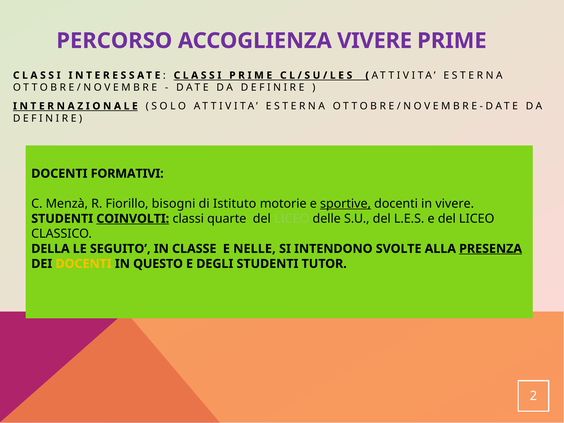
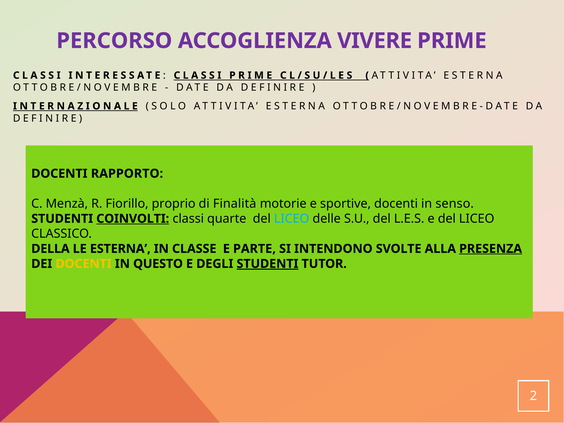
FORMATIVI: FORMATIVI -> RAPPORTO (127, 174)
bisogni: bisogni -> proprio (174, 204)
Istituto: Istituto -> Finalità (235, 204)
sportive underline: present -> none (346, 204)
in vivere: vivere -> senso (455, 204)
LICEO colour: light green -> light blue (292, 219)
SEGUITO: SEGUITO -> ESTERNA (120, 249)
NELLE: NELLE -> PARTE (254, 249)
STUDENTI underline: none -> present (267, 264)
